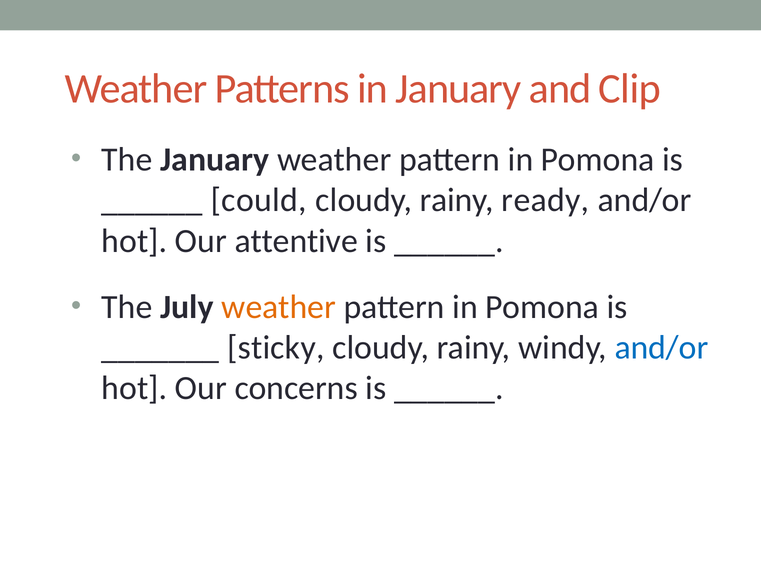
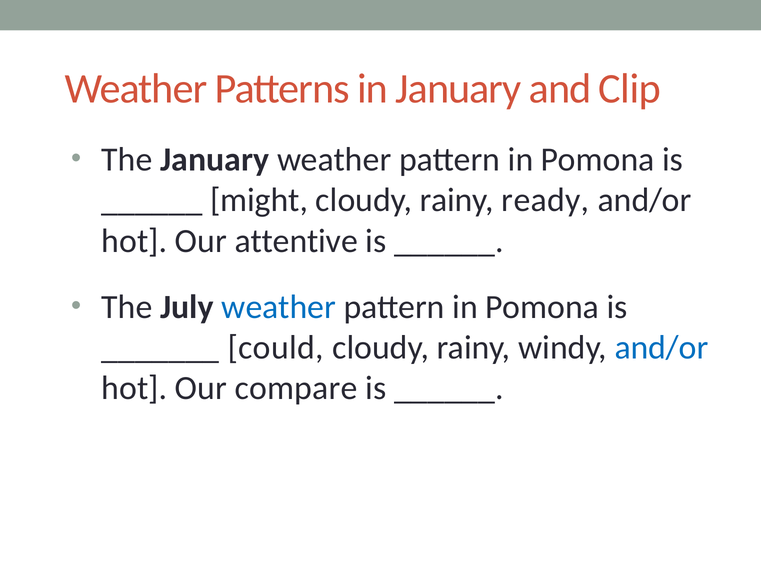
could: could -> might (259, 200)
weather colour: orange -> blue (279, 307)
sticky: sticky -> could (276, 347)
concerns: concerns -> compare (296, 388)
